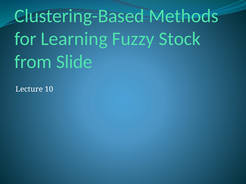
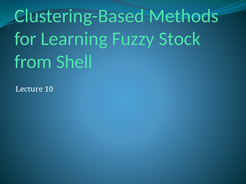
Slide: Slide -> Shell (74, 62)
